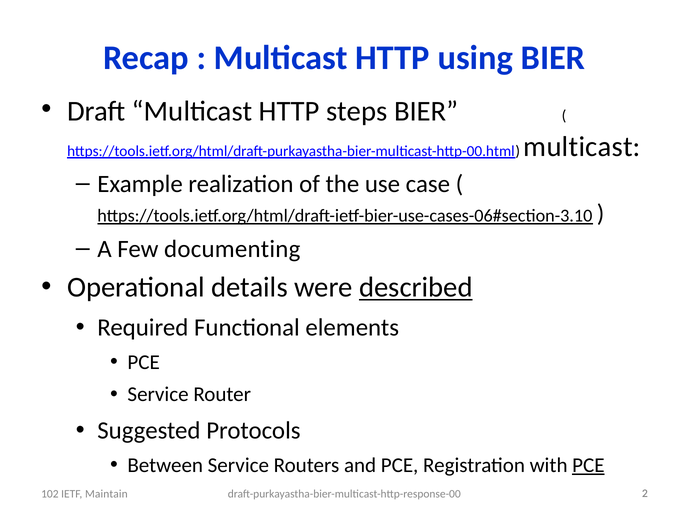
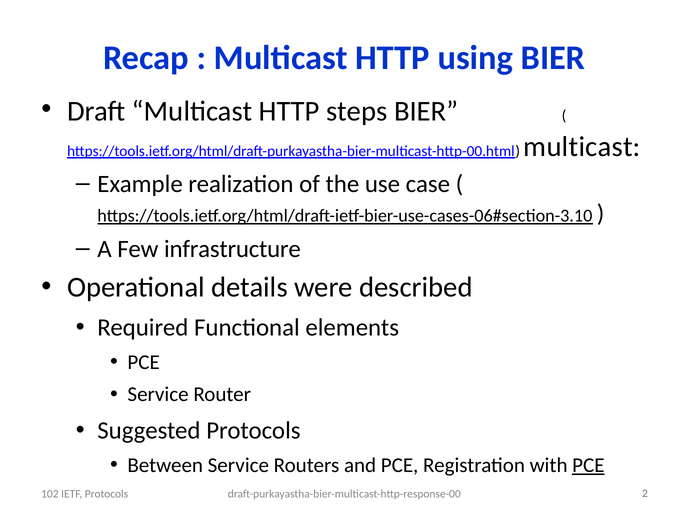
documenting: documenting -> infrastructure (232, 249)
described underline: present -> none (416, 287)
IETF Maintain: Maintain -> Protocols (106, 493)
